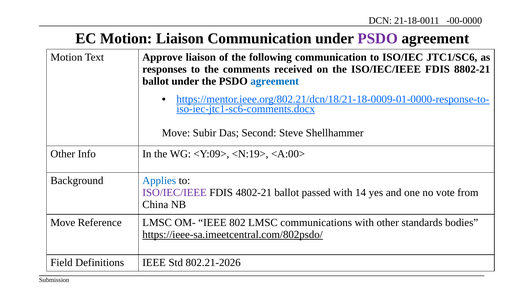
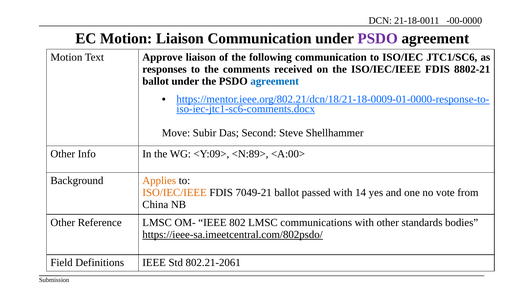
<N:19>: <N:19> -> <N:89> (250, 154)
Applies colour: blue -> orange (159, 180)
ISO/IEC/IEEE colour: purple -> orange (175, 192)
4802-21: 4802-21 -> 7049-21 (254, 192)
Move: Move -> Other (63, 222)
802.21-2026: 802.21-2026 -> 802.21-2061 (213, 263)
